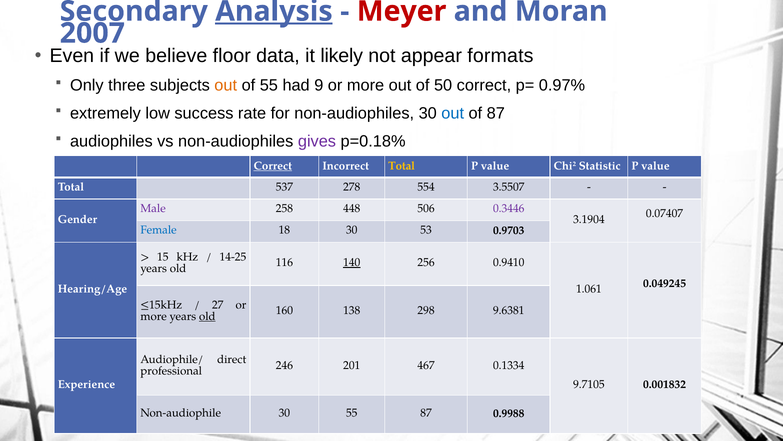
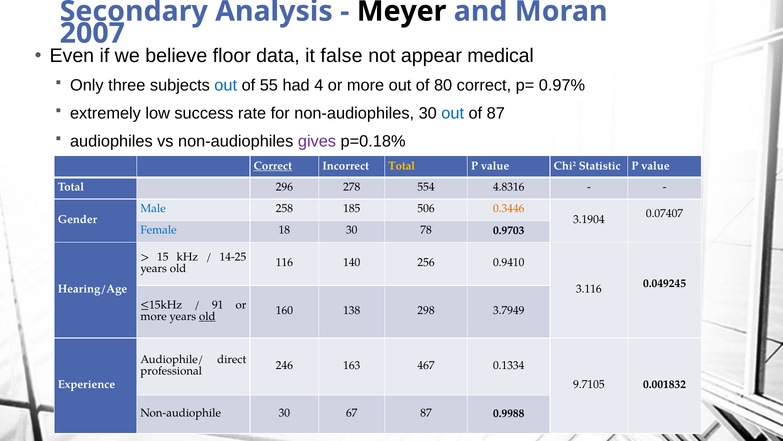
Analysis underline: present -> none (274, 11)
Meyer colour: red -> black (402, 11)
likely: likely -> false (342, 56)
formats: formats -> medical (501, 56)
out colour: orange -> blue (226, 85)
9: 9 -> 4 (319, 85)
50: 50 -> 80 (443, 85)
537: 537 -> 296 (284, 187)
3.5507: 3.5507 -> 4.8316 (509, 187)
Male colour: purple -> blue (153, 208)
448: 448 -> 185 (352, 208)
0.3446 colour: purple -> orange (509, 208)
53: 53 -> 78 (426, 230)
140 underline: present -> none (352, 262)
1.061: 1.061 -> 3.116 (589, 289)
27: 27 -> 91 (218, 304)
9.6381: 9.6381 -> 3.7949 (509, 310)
201: 201 -> 163 (352, 365)
30 55: 55 -> 67 (352, 413)
